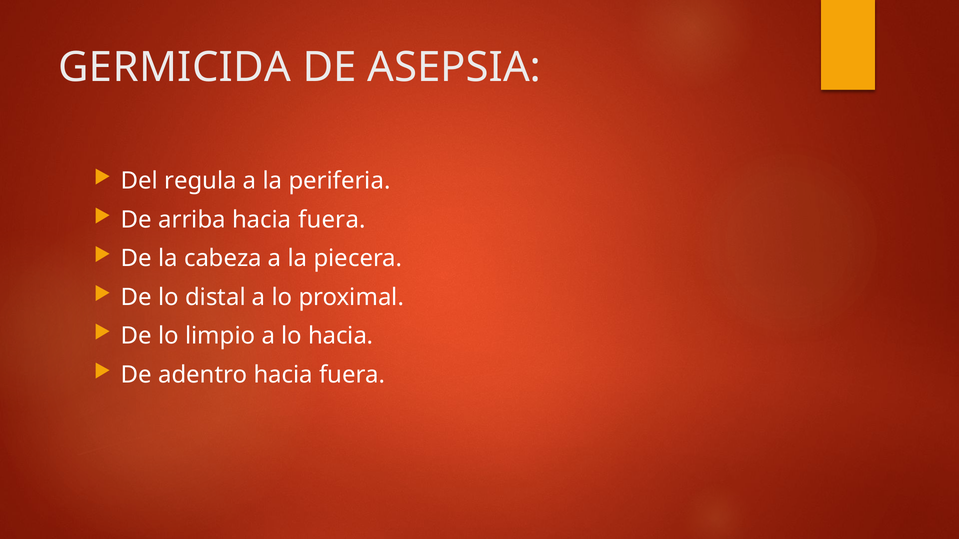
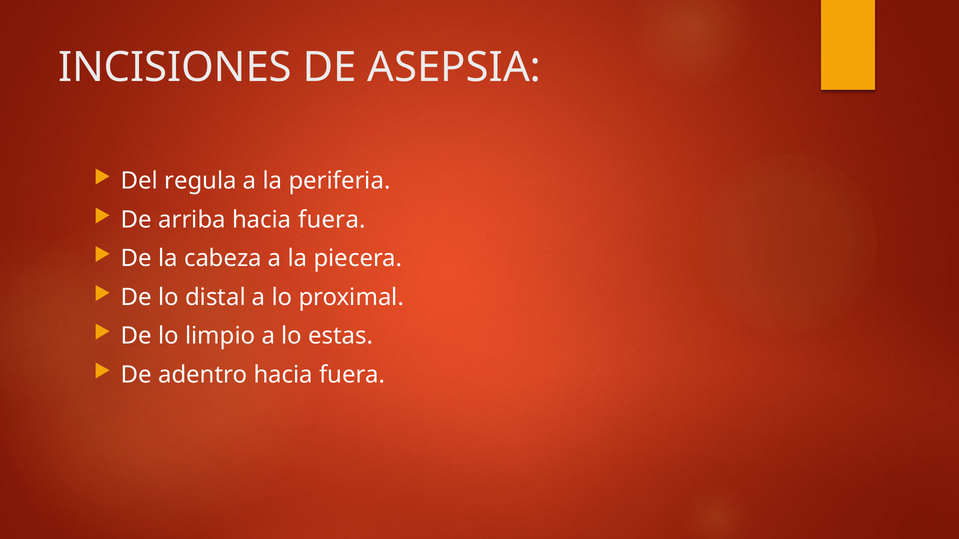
GERMICIDA: GERMICIDA -> INCISIONES (175, 67)
lo hacia: hacia -> estas (341, 336)
